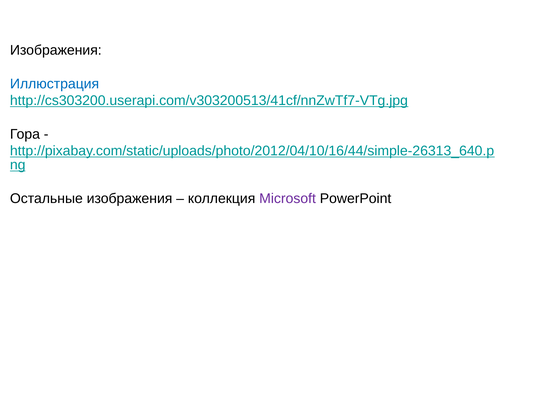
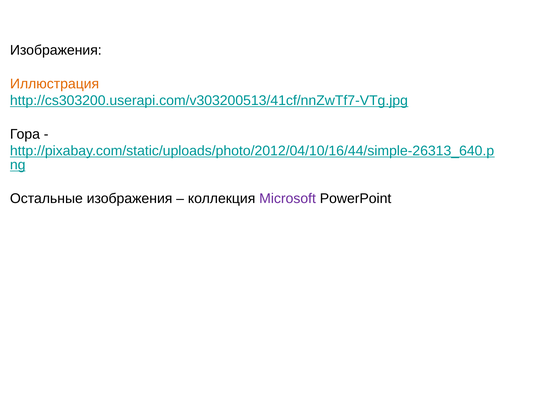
Иллюстрация colour: blue -> orange (55, 84)
